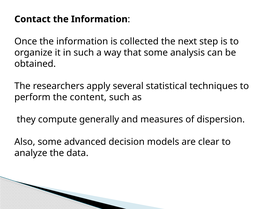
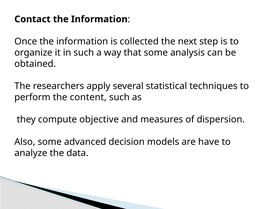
generally: generally -> objective (99, 120)
clear: clear -> have (209, 142)
